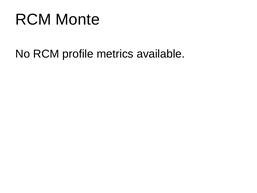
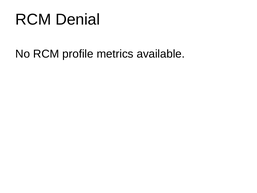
Monte: Monte -> Denial (78, 20)
